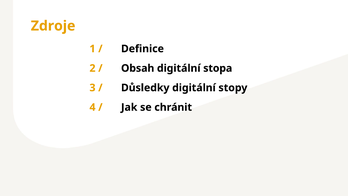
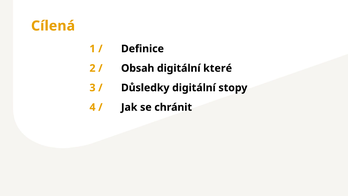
Zdroje: Zdroje -> Cílená (53, 26)
stopa: stopa -> které (218, 68)
